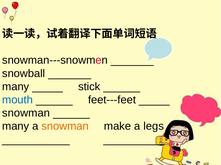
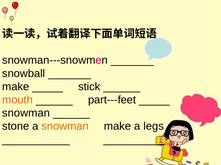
many: many -> make (16, 87)
mouth colour: blue -> orange (17, 100)
feet---feet: feet---feet -> part---feet (112, 100)
many: many -> stone (16, 127)
